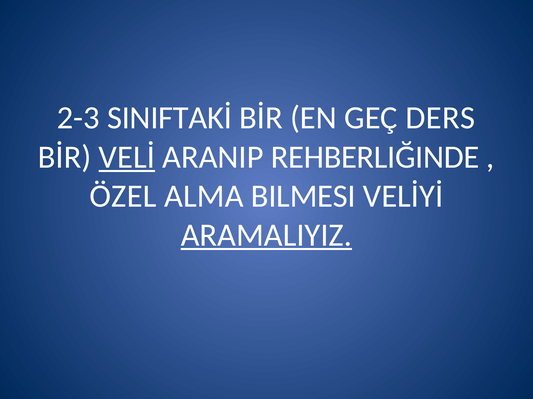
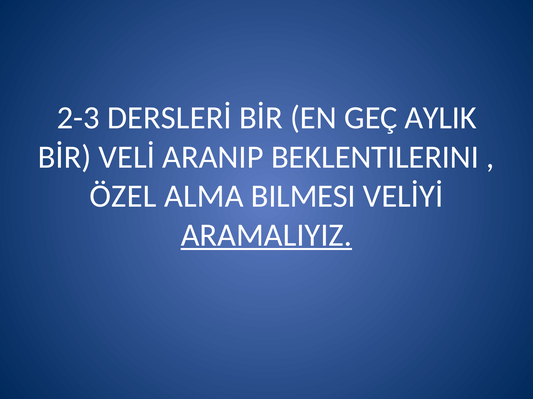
SINIFTAKİ: SINIFTAKİ -> DERSLERİ (169, 118)
DERS: DERS -> AYLIK (441, 118)
VELİ underline: present -> none (127, 157)
REHBERLIĞINDE: REHBERLIĞINDE -> BEKLENTILERINI (375, 157)
